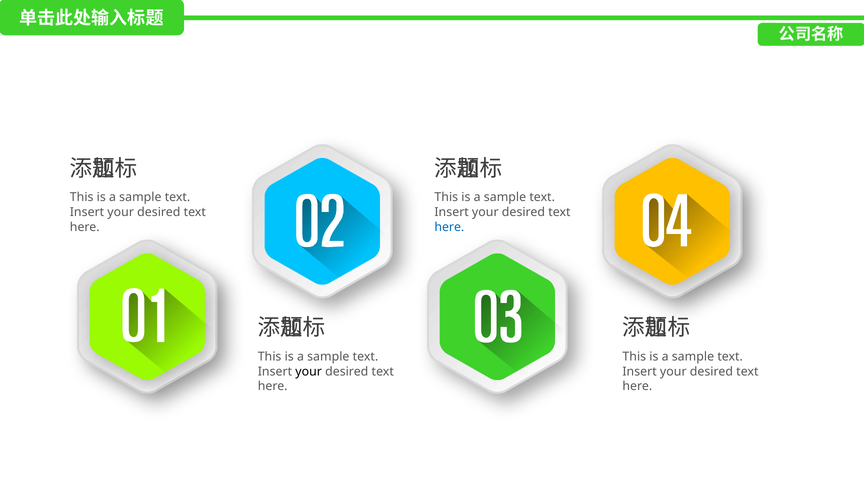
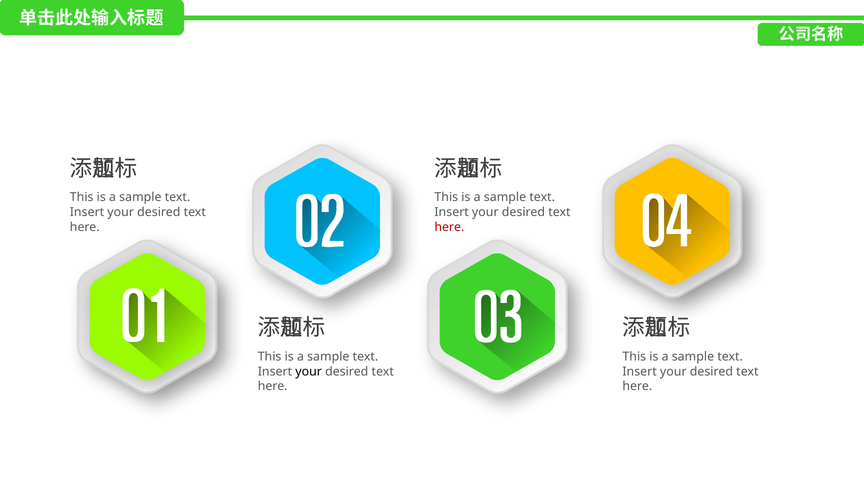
here colour: blue -> red (449, 227)
